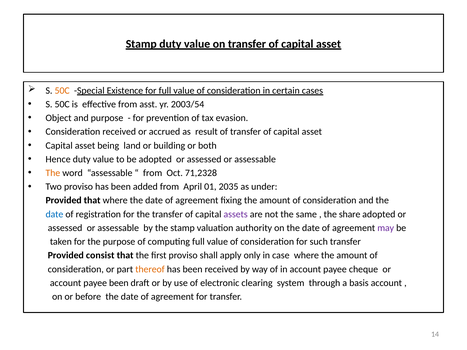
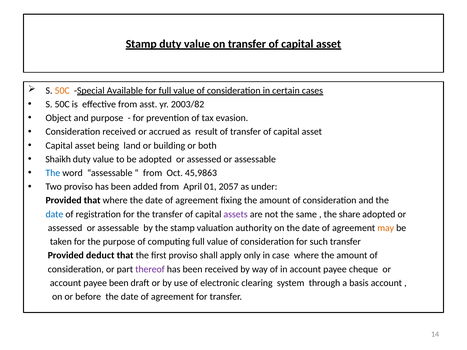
Existence: Existence -> Available (125, 91)
2003/54: 2003/54 -> 2003/82 (188, 104)
Hence: Hence -> Shaikh (58, 159)
The colour: orange -> blue (53, 173)
71,2328: 71,2328 -> 45,9863 (201, 173)
2035: 2035 -> 2057 (229, 187)
may colour: purple -> orange (386, 228)
consist: consist -> deduct (100, 256)
thereof colour: orange -> purple (150, 269)
